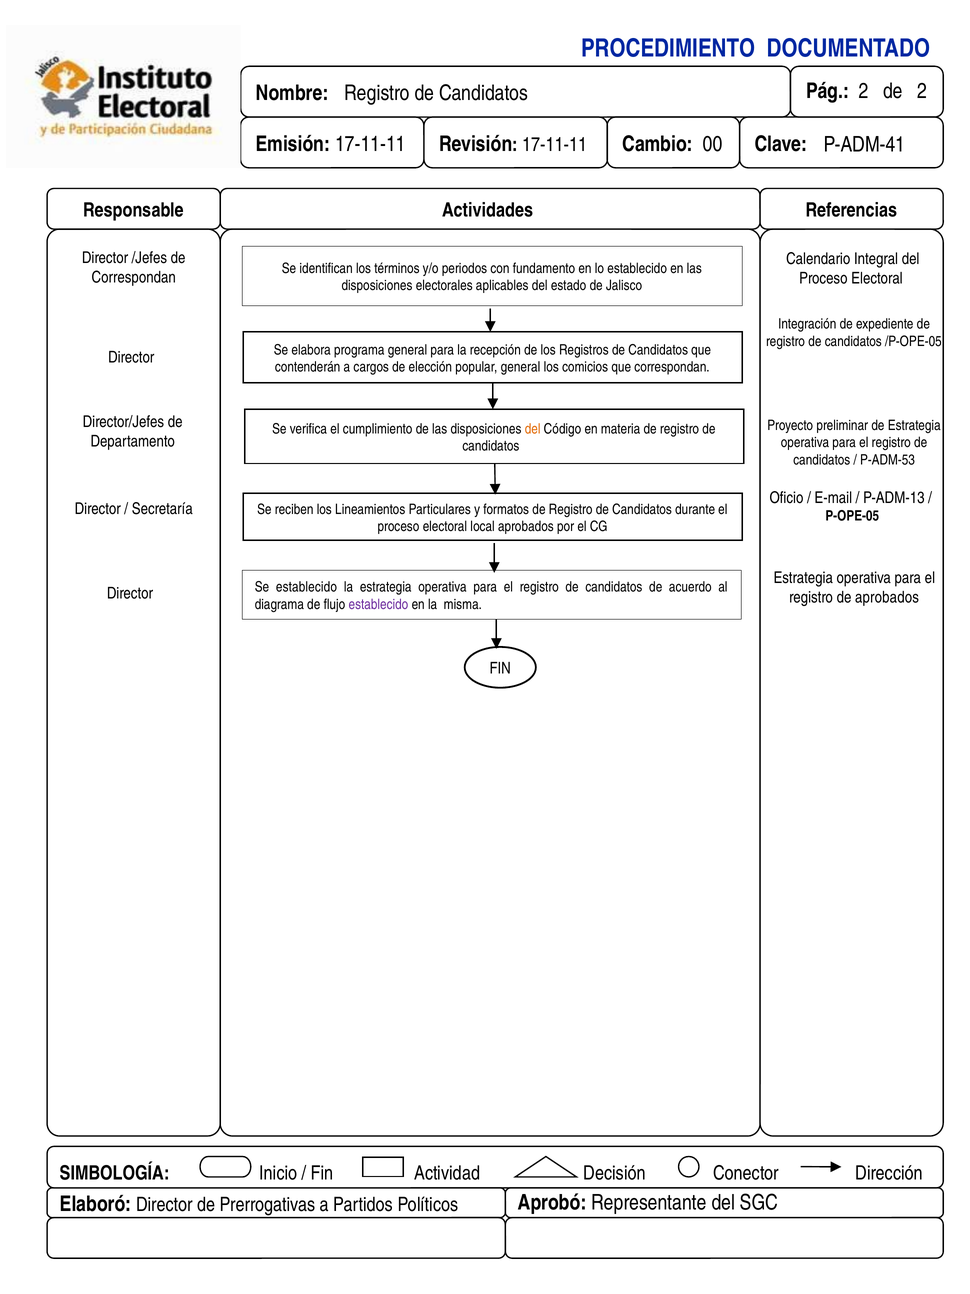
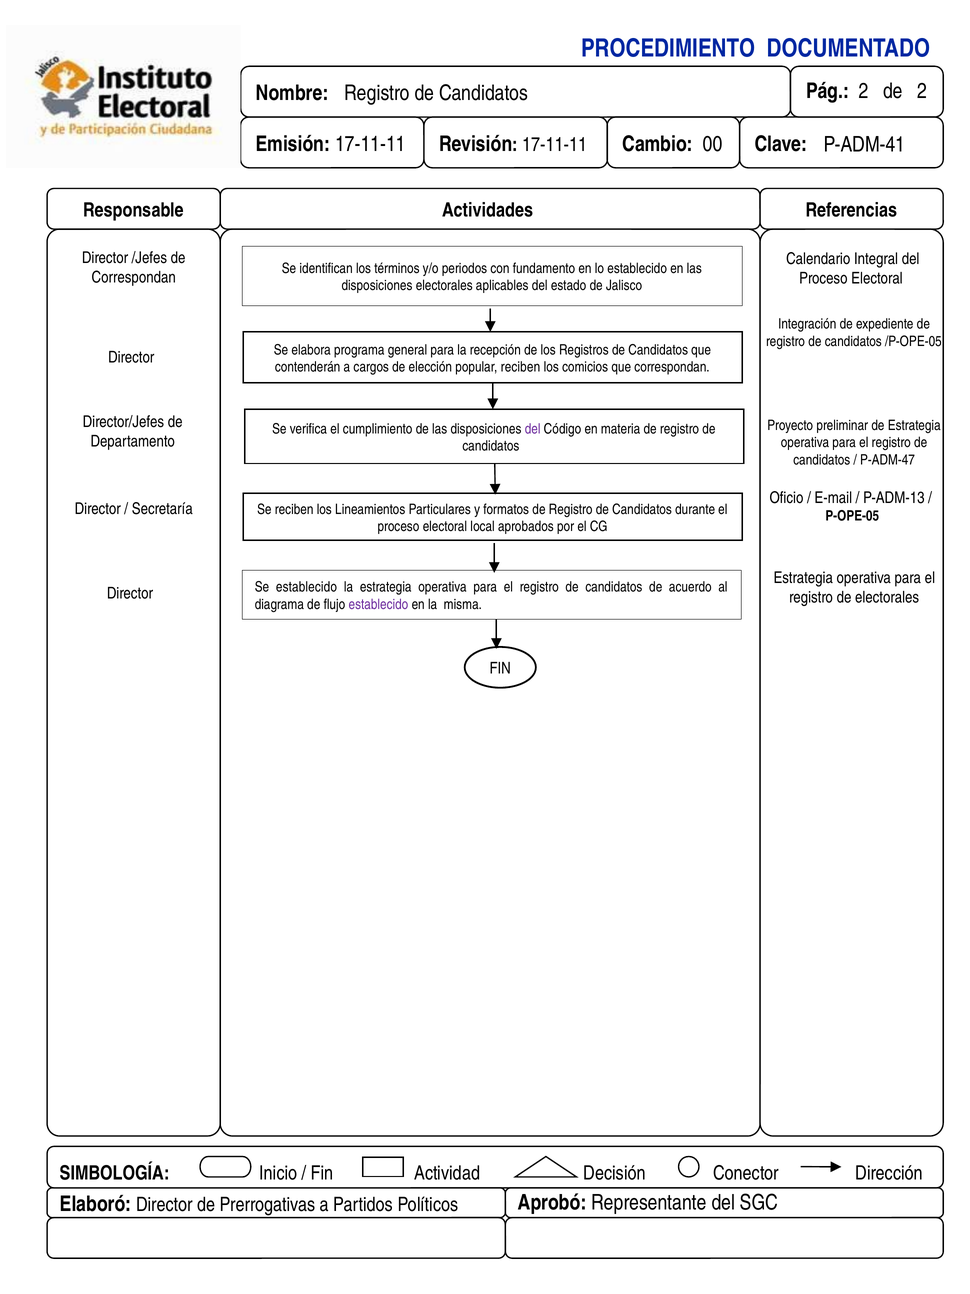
popular general: general -> reciben (520, 367)
del colour: orange -> purple (533, 429)
P-ADM-53: P-ADM-53 -> P-ADM-47 (887, 460)
de aprobados: aprobados -> electorales (887, 597)
